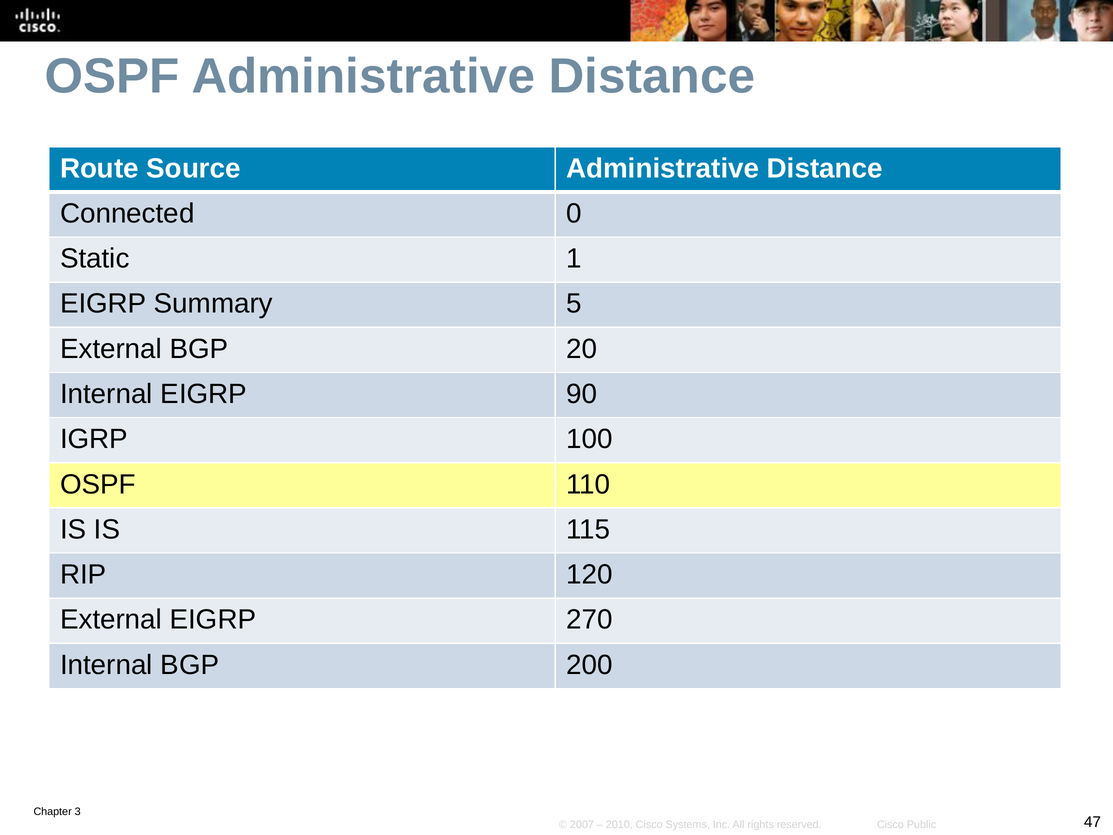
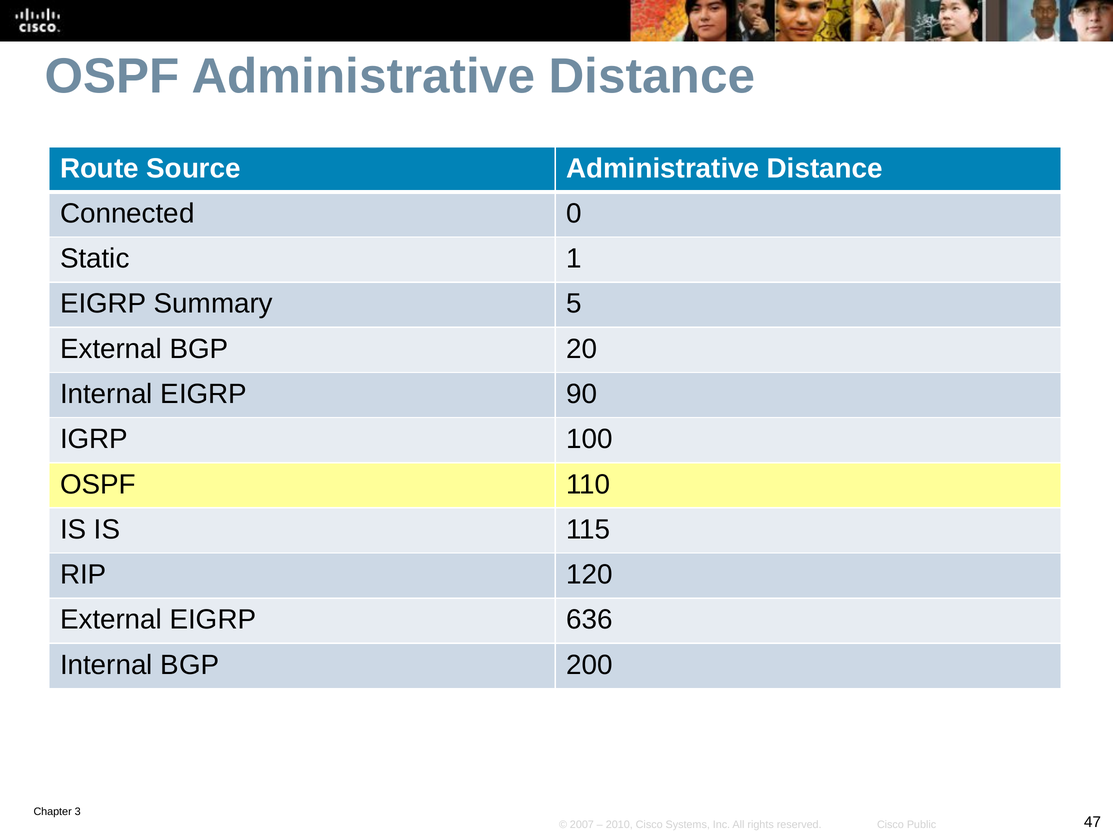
270: 270 -> 636 (589, 620)
